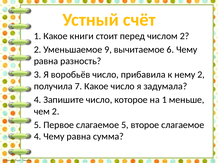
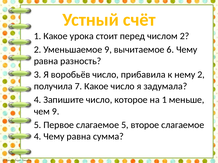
книги: книги -> урока (82, 36)
чем 2: 2 -> 9 (56, 112)
